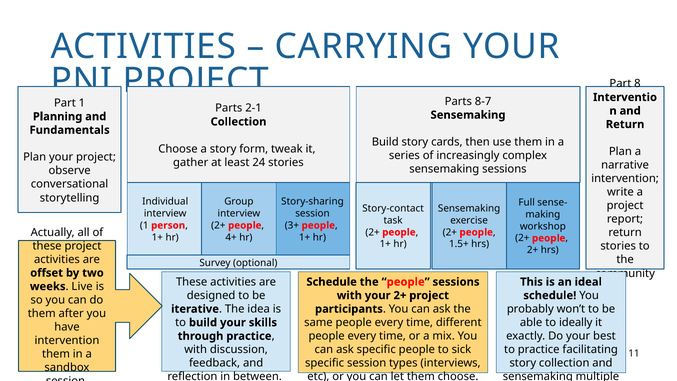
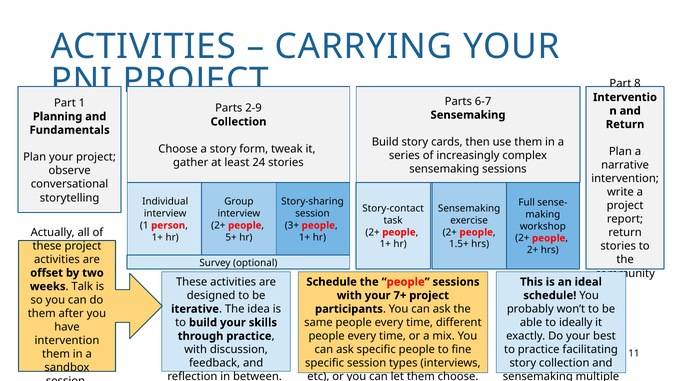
8-7: 8-7 -> 6-7 (483, 101)
2-1: 2-1 -> 2-9 (254, 108)
4+: 4+ -> 5+ (231, 237)
Live: Live -> Talk (82, 286)
your 2+: 2+ -> 7+ (400, 295)
sick: sick -> fine (461, 349)
